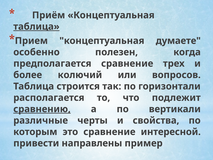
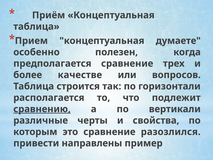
таблица underline: present -> none (36, 27)
колючий: колючий -> качестве (80, 75)
интересной: интересной -> разозлился (171, 132)
